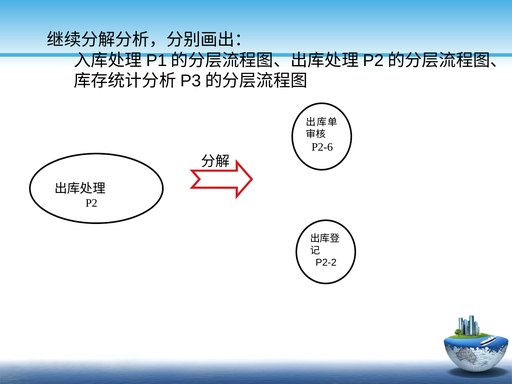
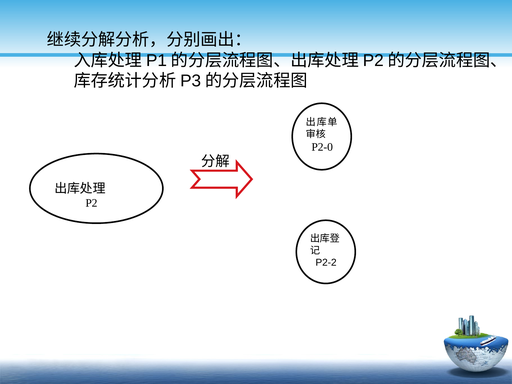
P2-6: P2-6 -> P2-0 (322, 147)
